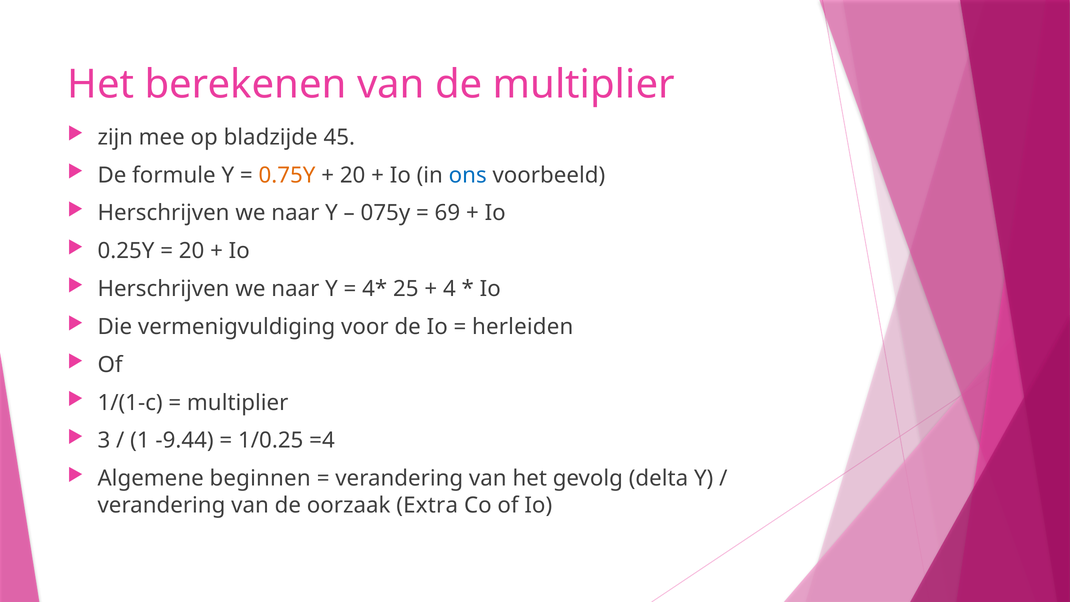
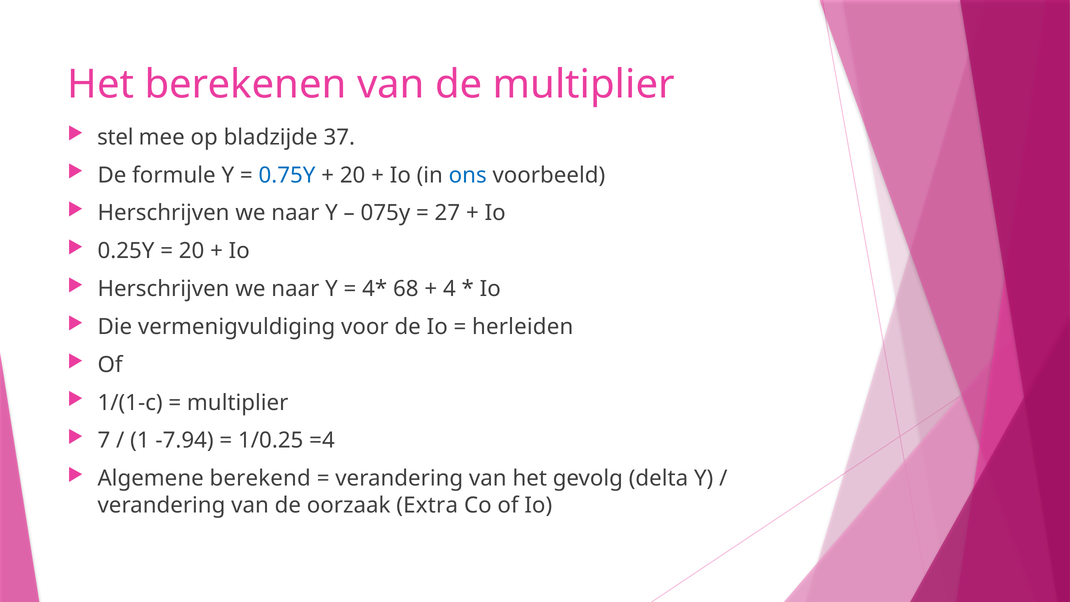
zijn: zijn -> stel (115, 137)
45: 45 -> 37 (339, 137)
0.75Y colour: orange -> blue (287, 175)
69: 69 -> 27 (447, 213)
25: 25 -> 68 (406, 289)
3: 3 -> 7 (104, 441)
-9.44: -9.44 -> -7.94 (185, 441)
beginnen: beginnen -> berekend (260, 478)
